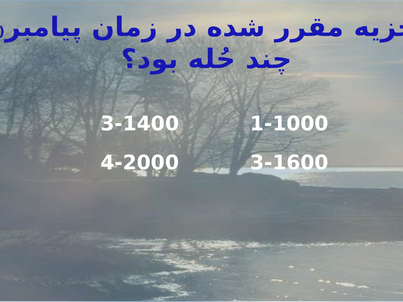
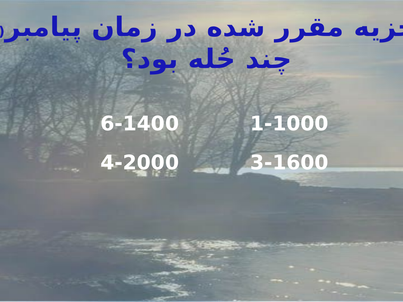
3-1400: 3-1400 -> 6-1400 (140, 124)
